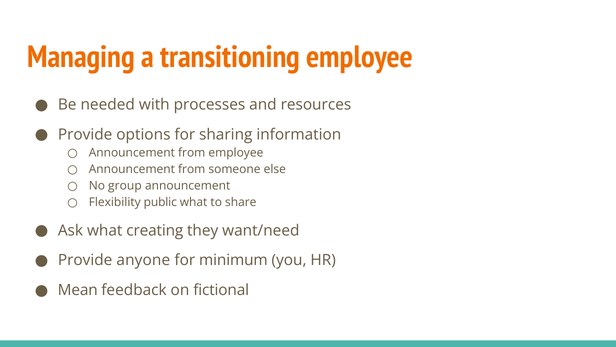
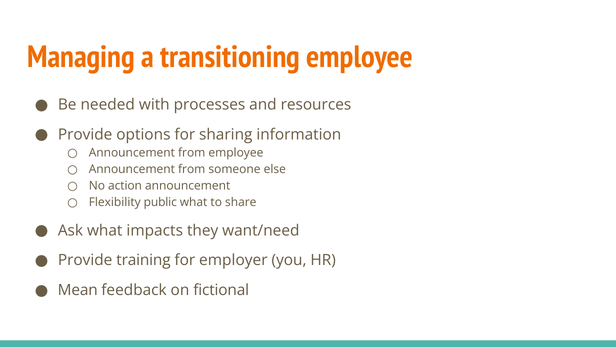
group: group -> action (125, 186)
creating: creating -> impacts (155, 230)
anyone: anyone -> training (143, 260)
minimum: minimum -> employer (233, 260)
